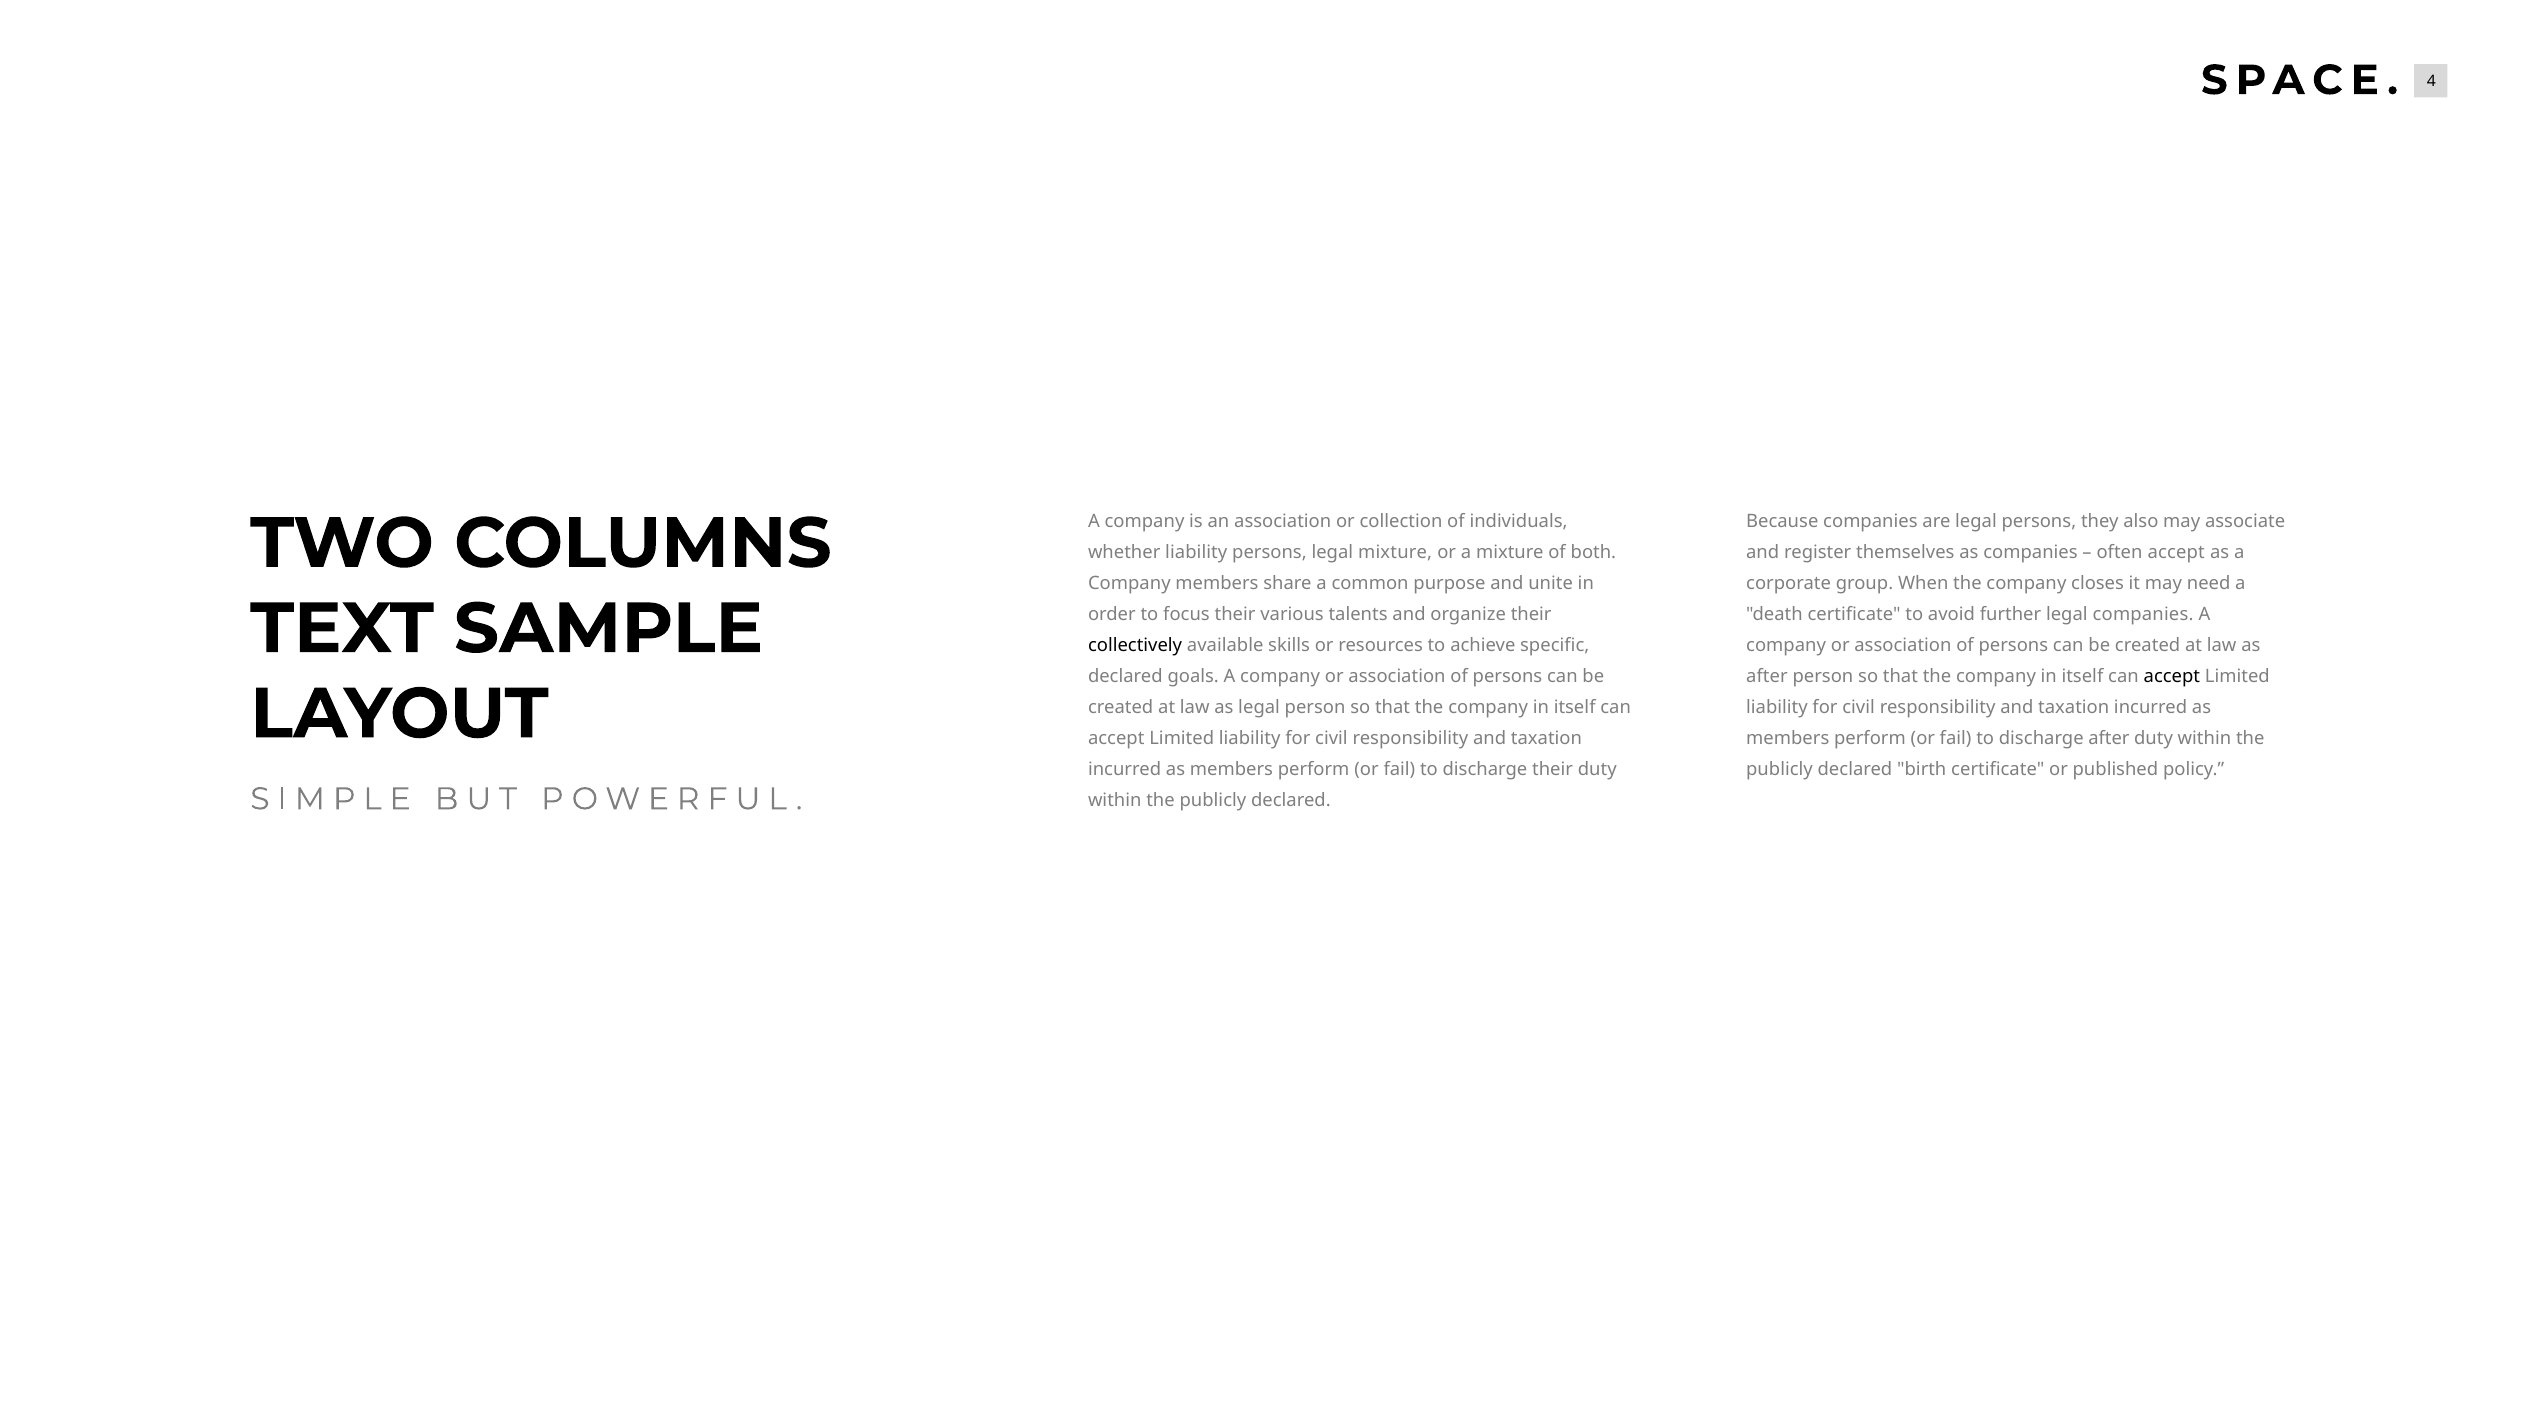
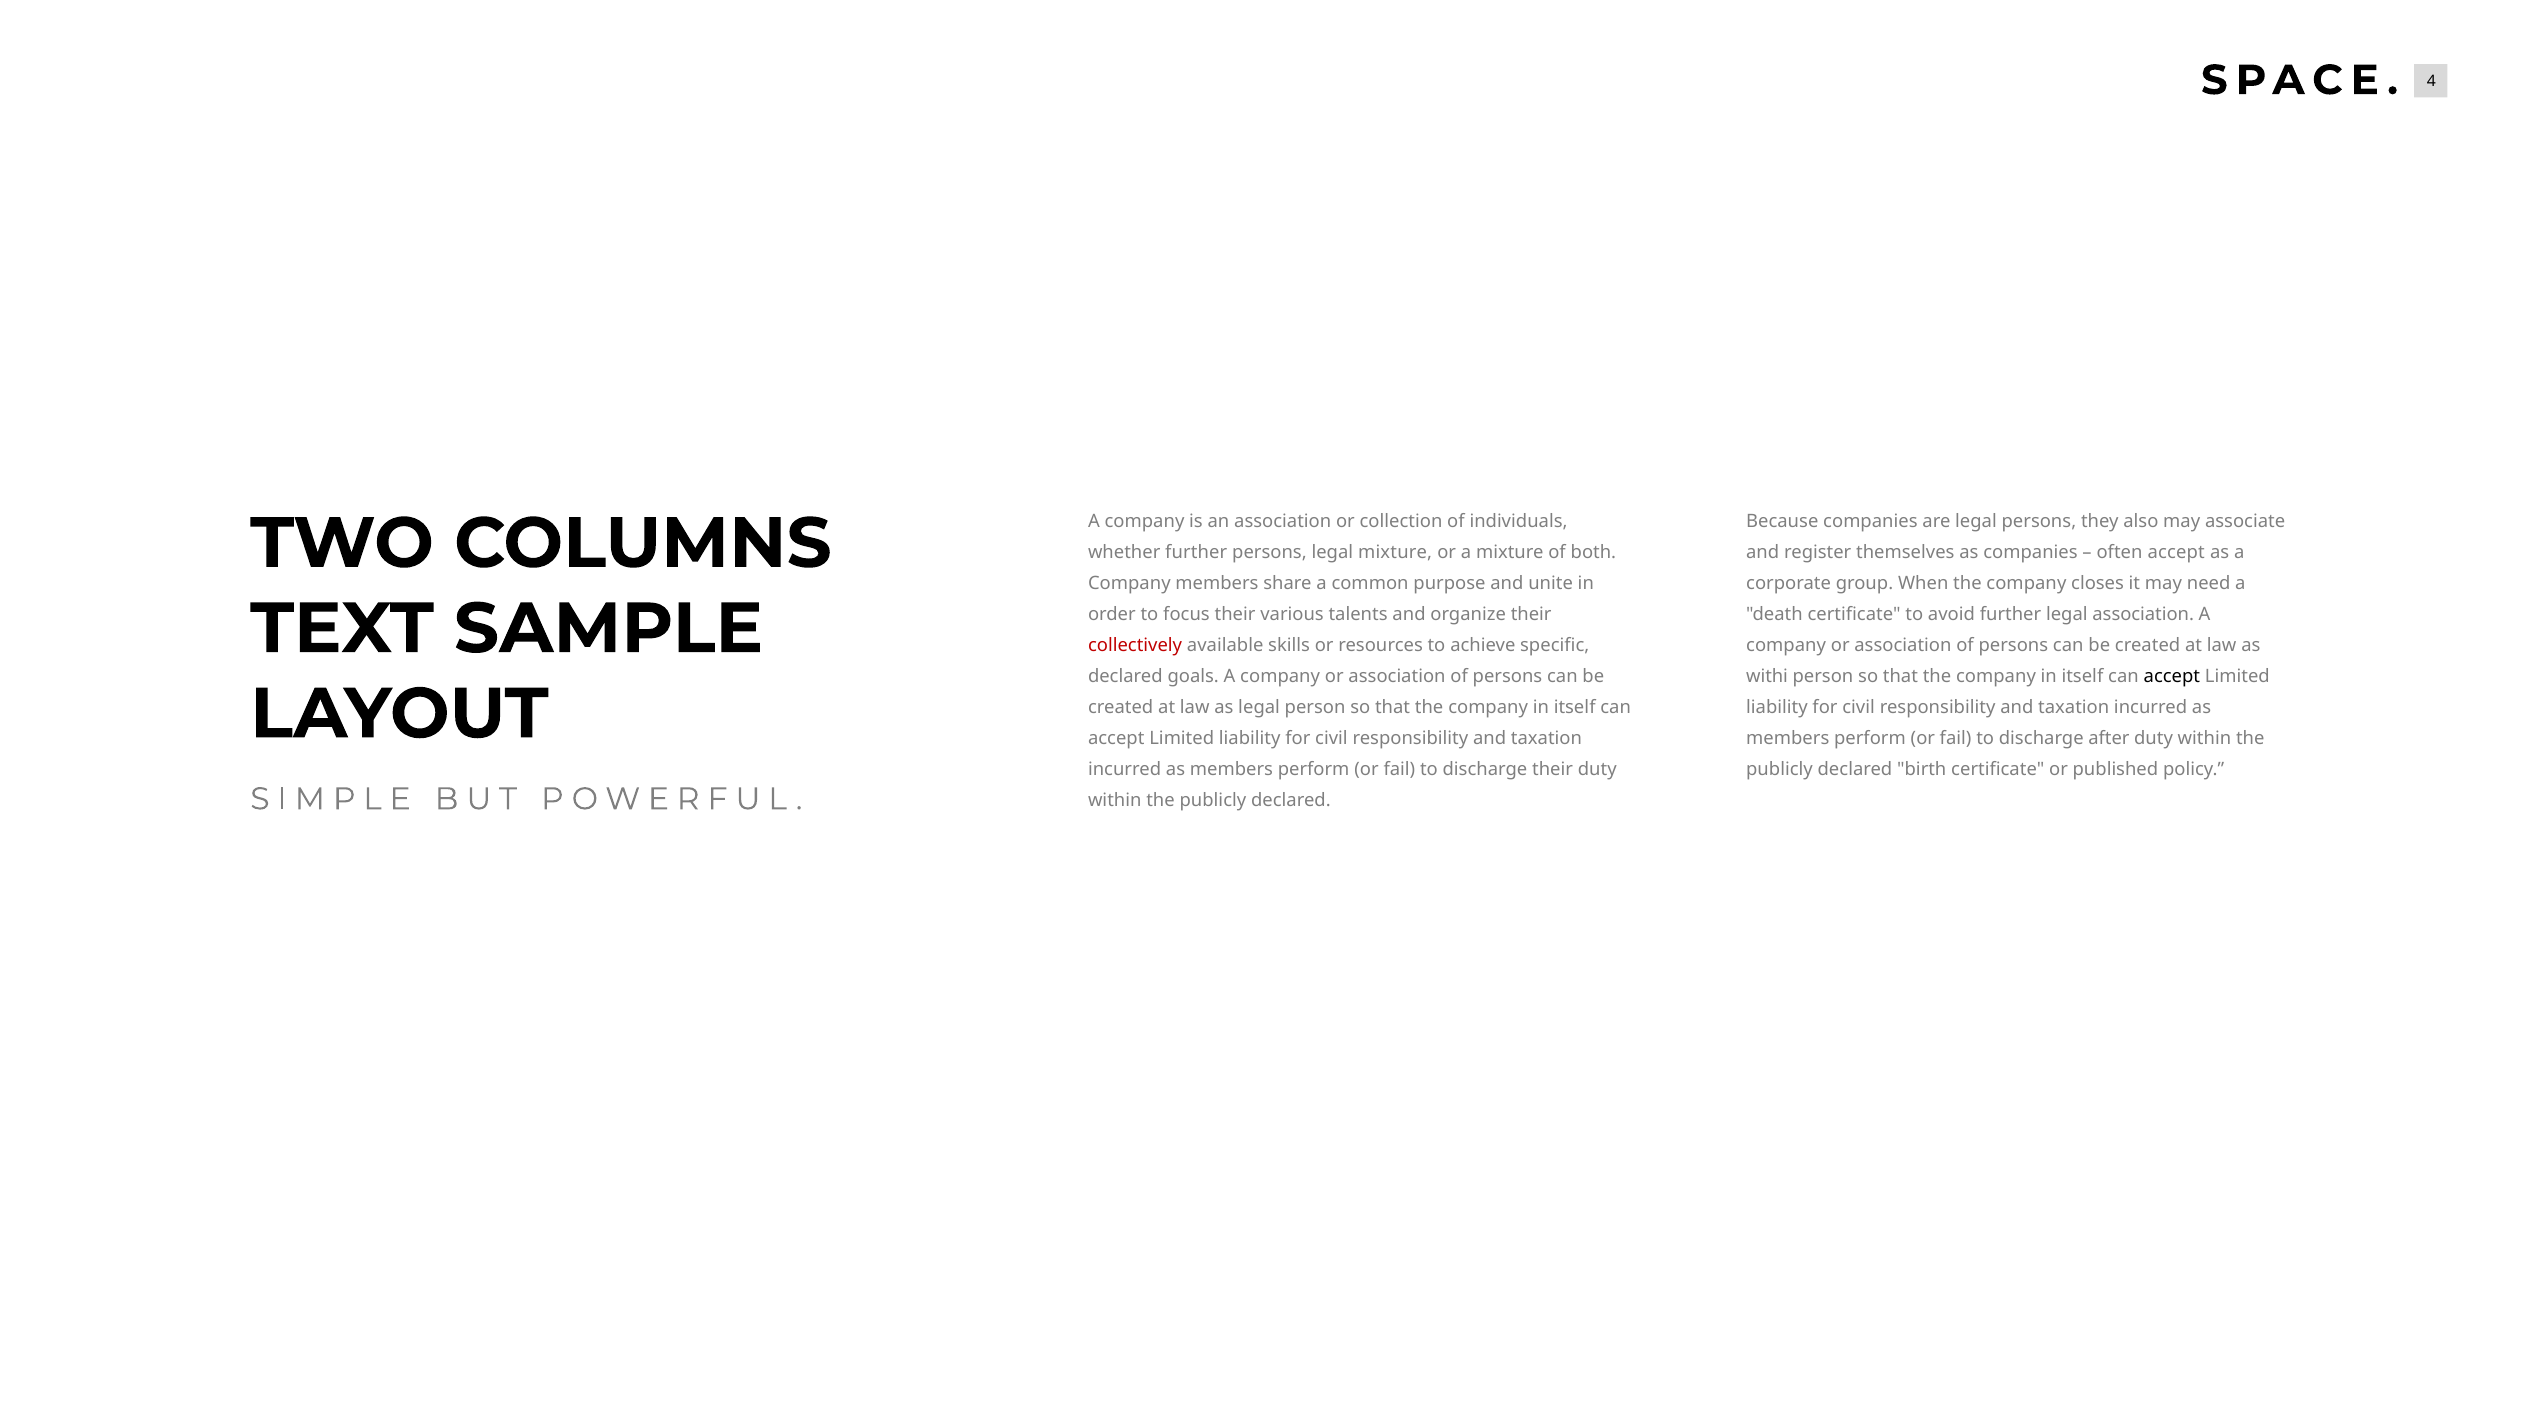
whether liability: liability -> further (1196, 553)
legal companies: companies -> association (2143, 615)
collectively colour: black -> red (1135, 646)
after: after -> withi (1767, 676)
